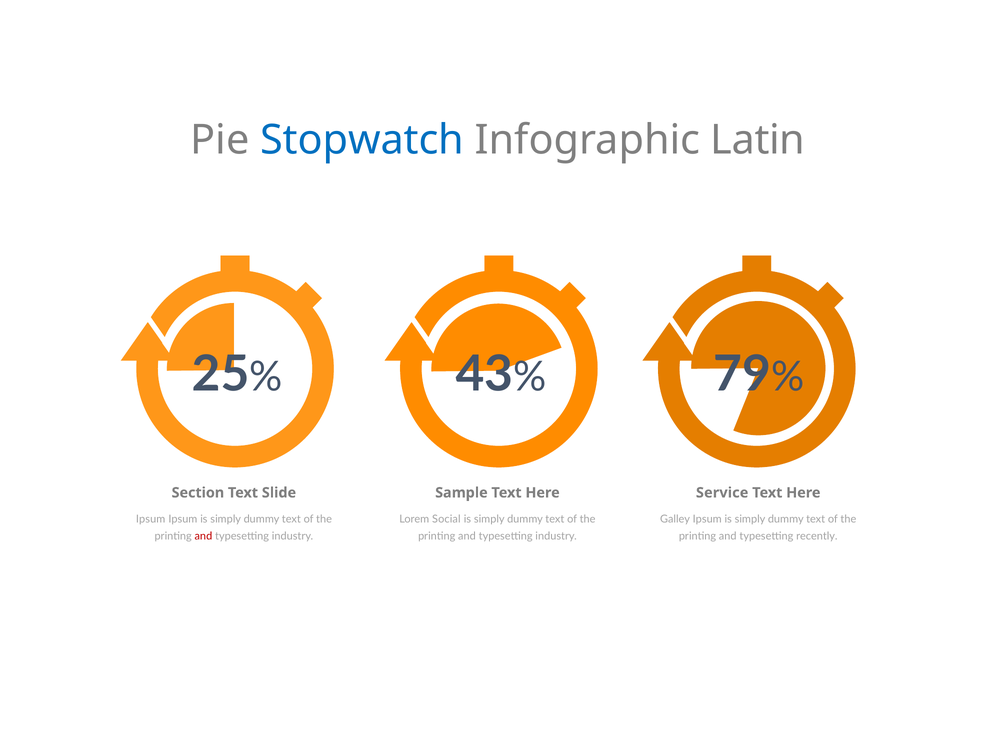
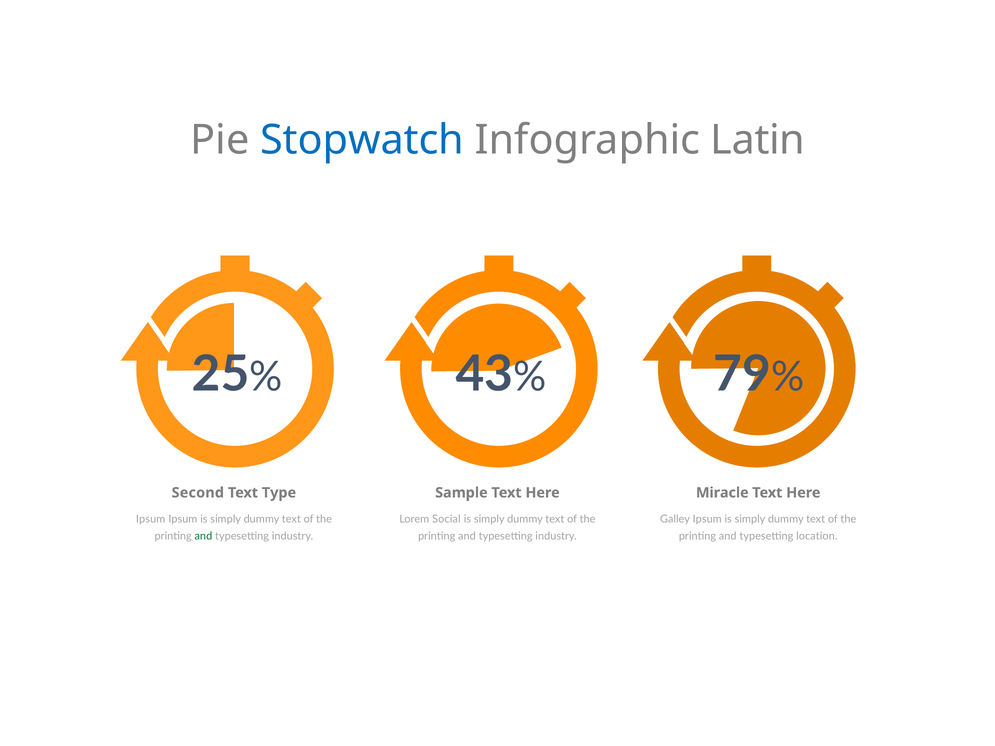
Section: Section -> Second (198, 493)
Slide: Slide -> Type (279, 493)
Service: Service -> Miracle (722, 493)
and colour: red -> green (203, 536)
recently: recently -> location (817, 536)
